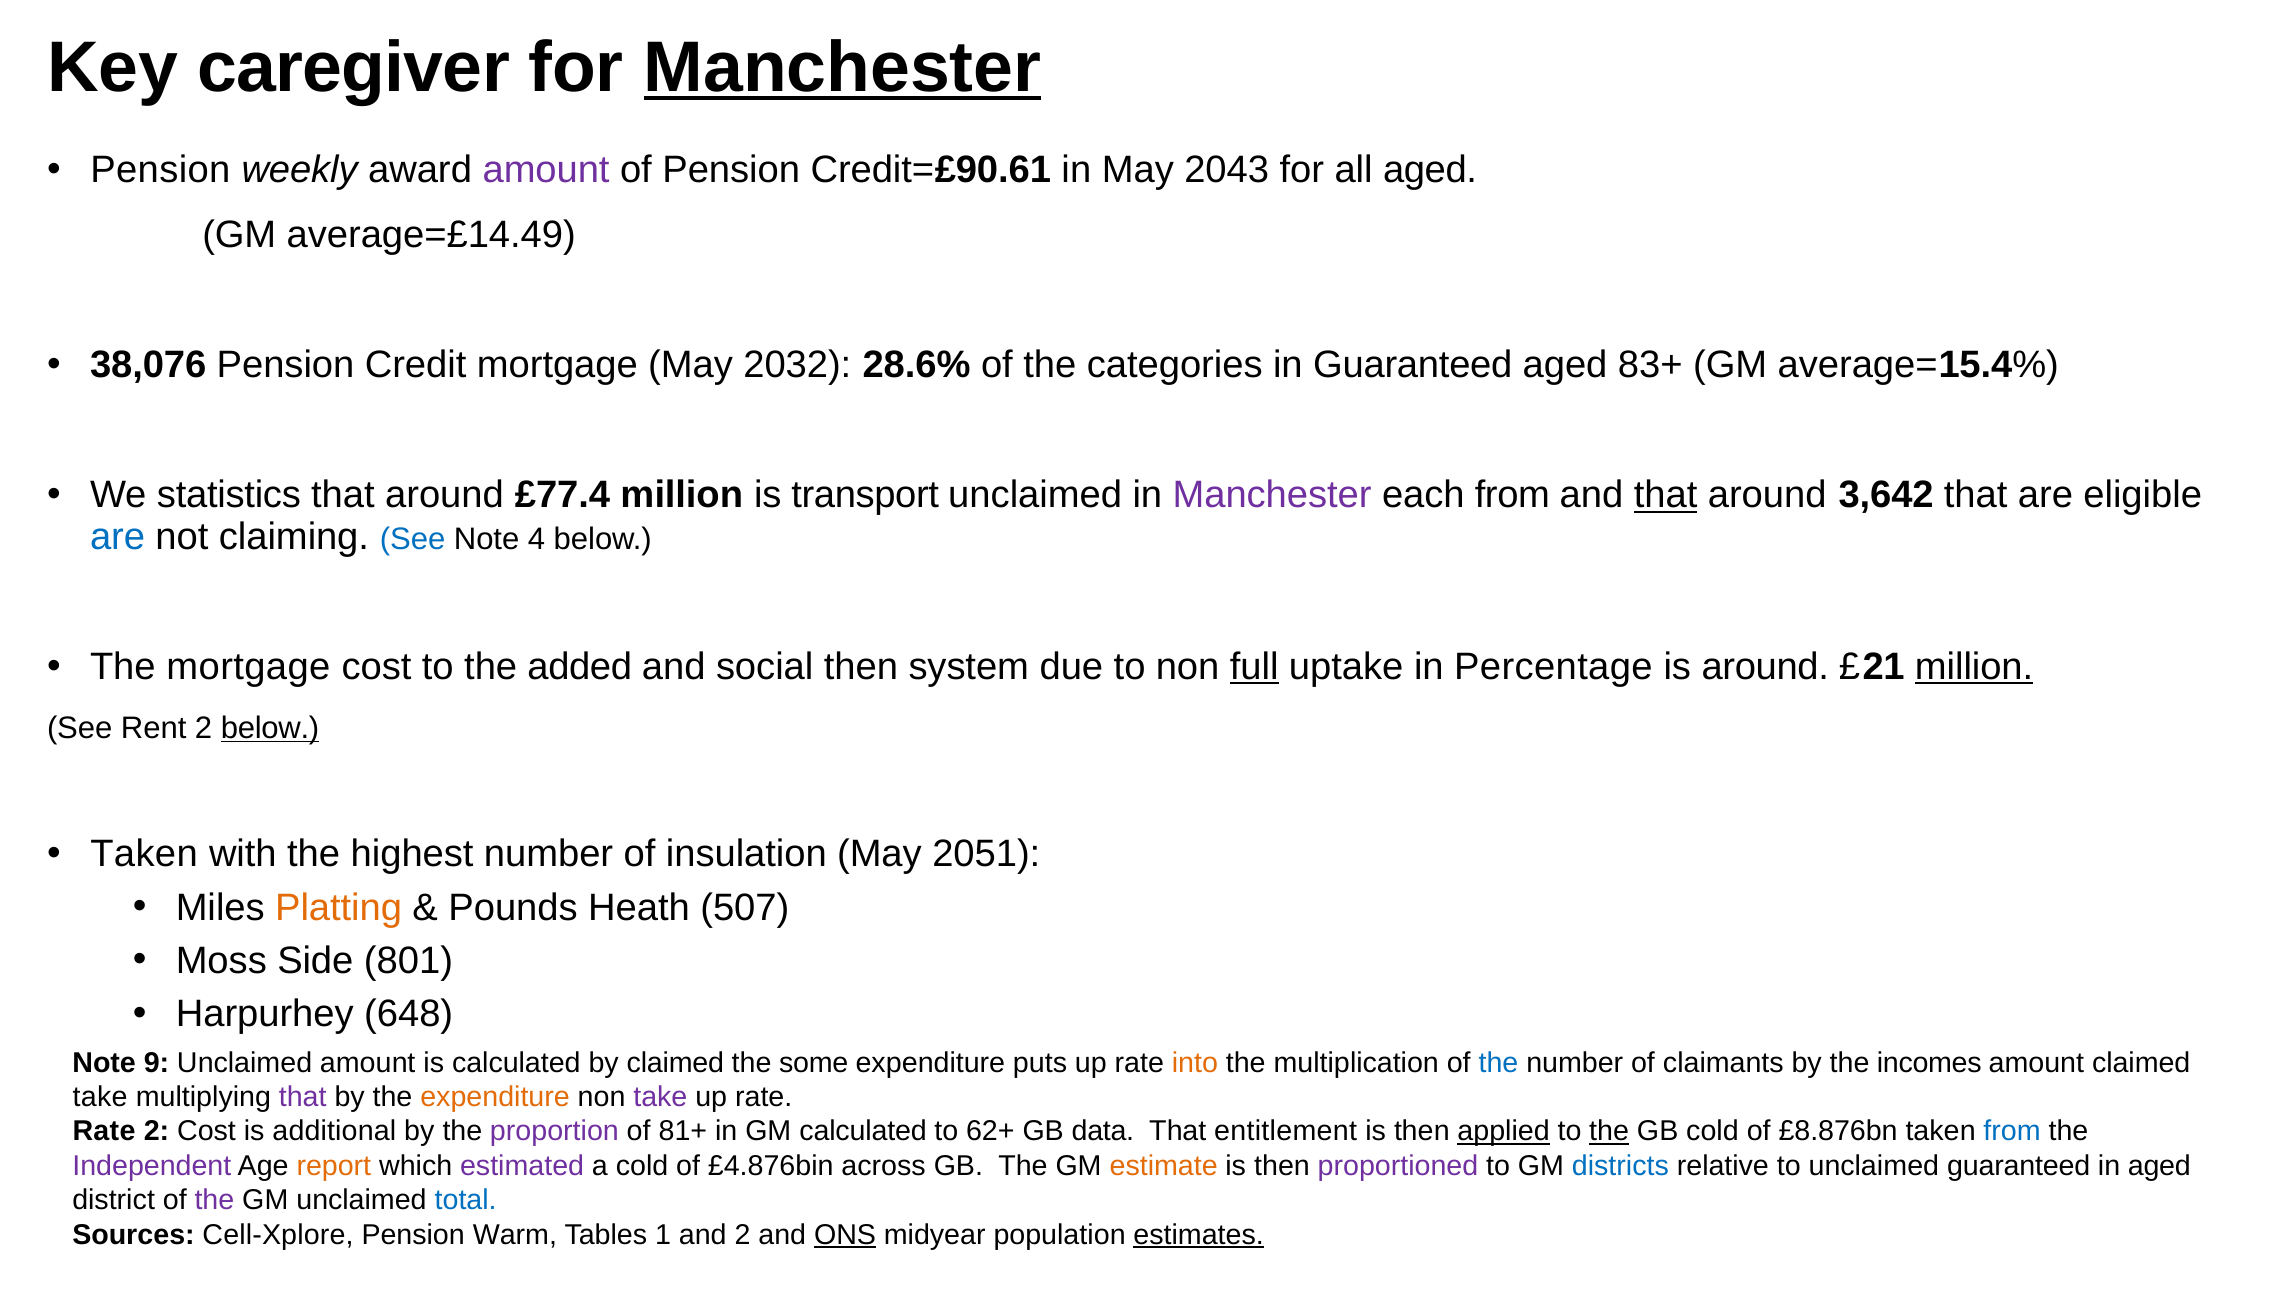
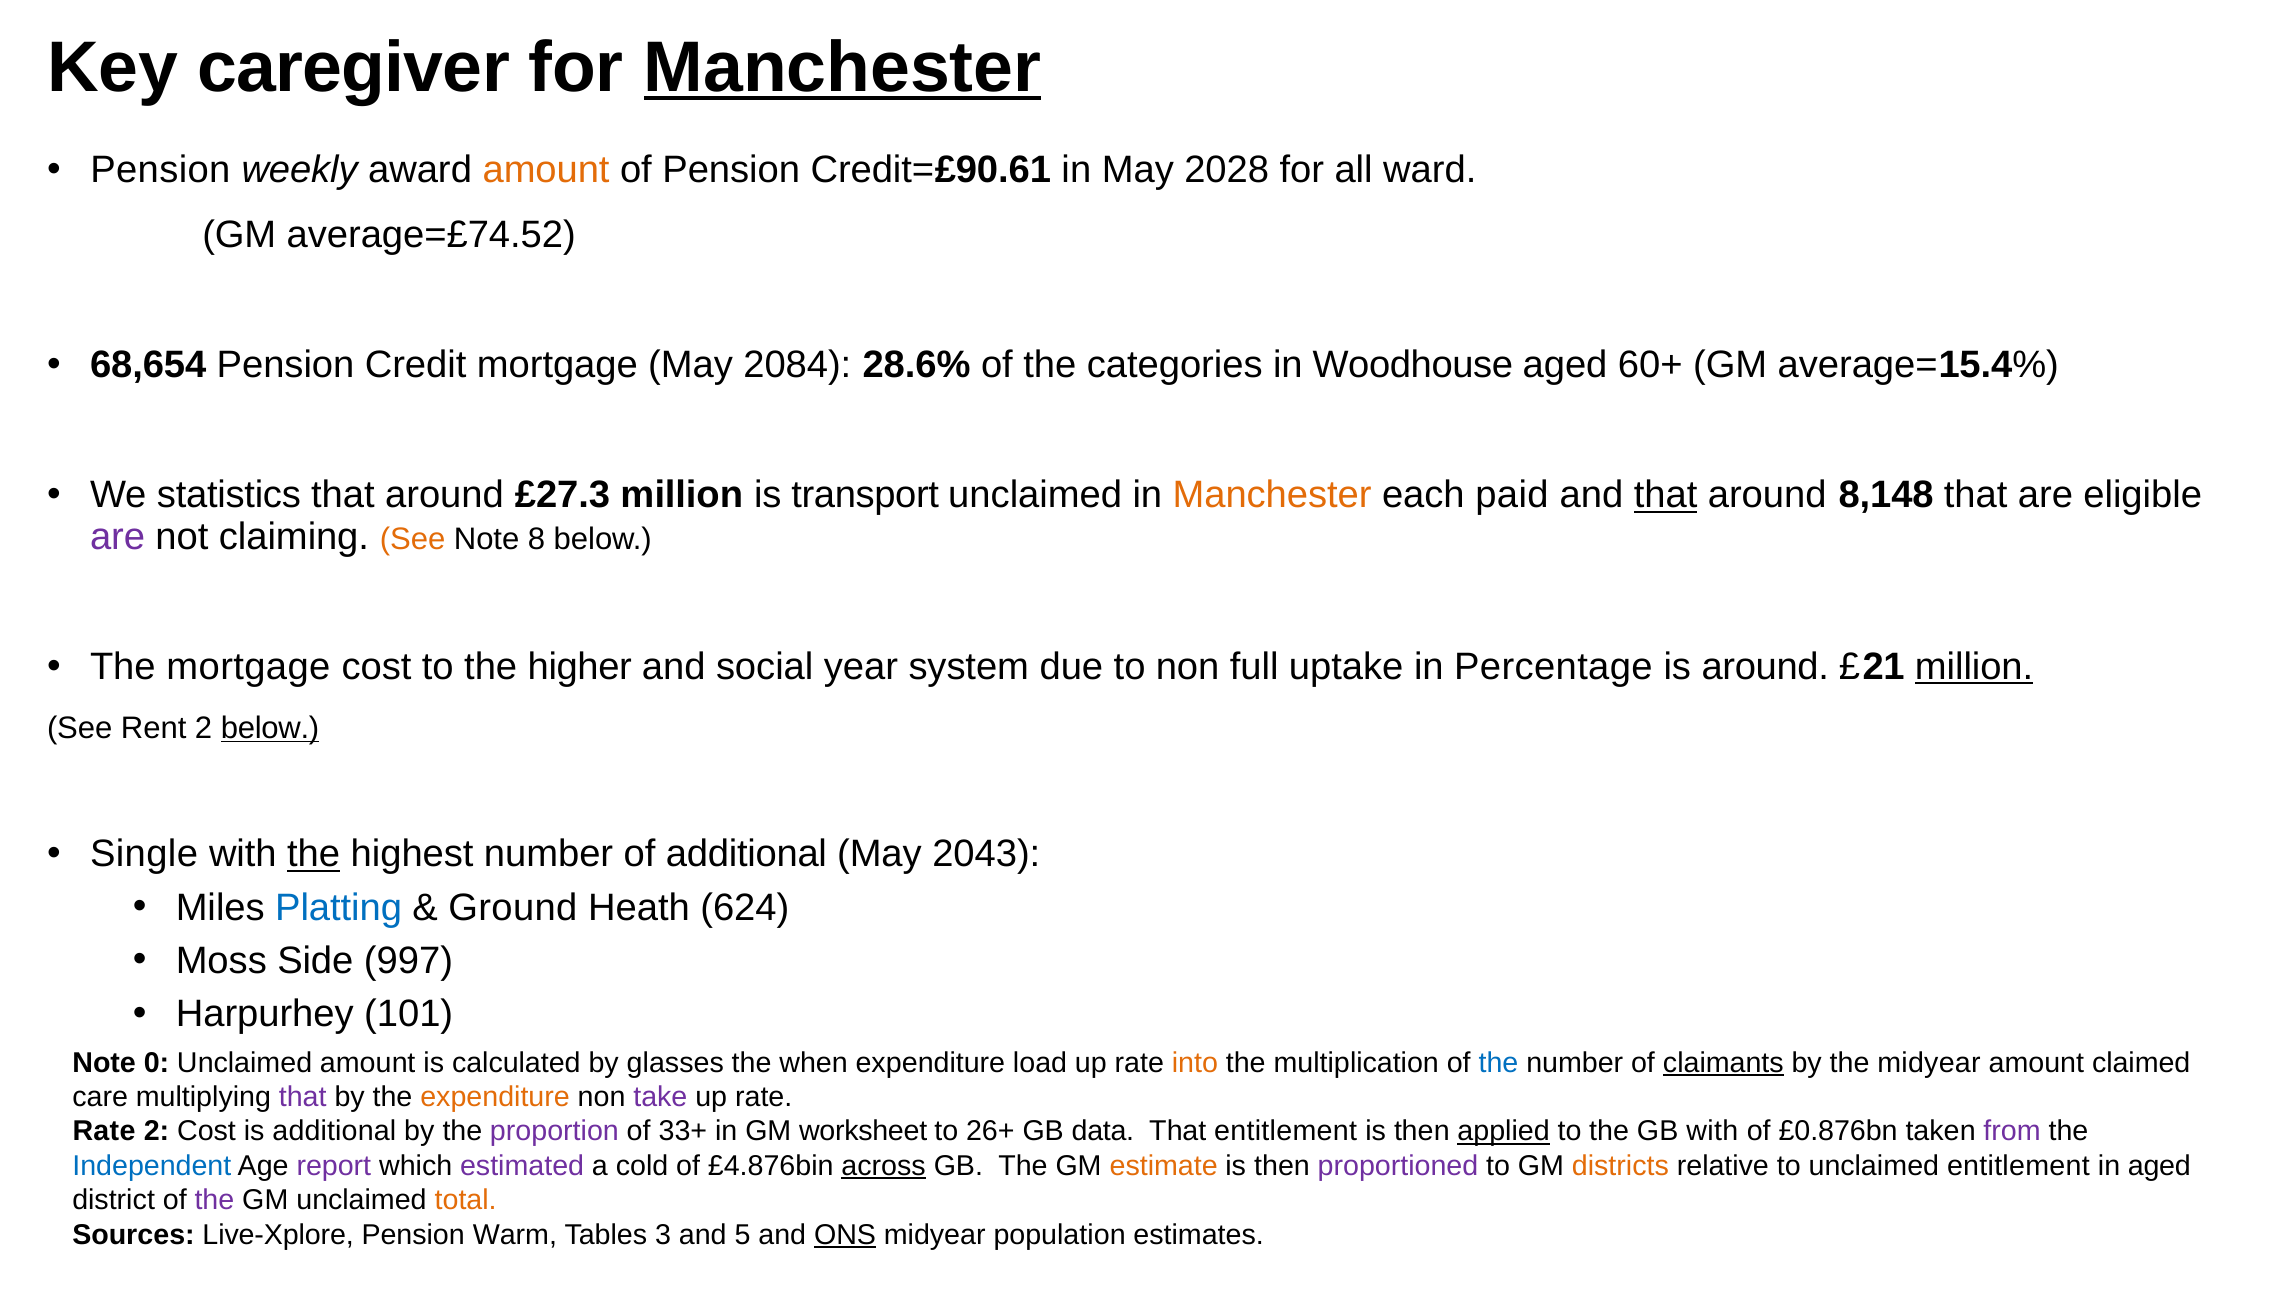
amount colour: purple -> orange (546, 170)
2043: 2043 -> 2028 (1227, 170)
all aged: aged -> ward (1430, 170)
average=£14.49: average=£14.49 -> average=£74.52 (431, 235)
38,076: 38,076 -> 68,654 (148, 365)
2032: 2032 -> 2084 (797, 365)
in Guaranteed: Guaranteed -> Woodhouse (1413, 365)
83+: 83+ -> 60+ (1650, 365)
£77.4: £77.4 -> £27.3 (562, 495)
Manchester colour: purple -> orange (1272, 495)
each from: from -> paid (1512, 495)
3,642: 3,642 -> 8,148 (1886, 495)
are colour: blue -> purple (118, 537)
See colour: blue -> orange (413, 539)
4: 4 -> 8 (537, 539)
added: added -> higher (580, 667)
social then: then -> year (861, 667)
full underline: present -> none (1254, 667)
Taken: Taken -> Single (144, 855)
the underline: none -> present (314, 855)
of insulation: insulation -> additional (746, 855)
2051: 2051 -> 2043 (986, 855)
Platting colour: orange -> blue (339, 908)
Pounds: Pounds -> Ground (513, 908)
507: 507 -> 624 (745, 908)
801: 801 -> 997 (409, 961)
648: 648 -> 101 (409, 1014)
9: 9 -> 0 (157, 1063)
by claimed: claimed -> glasses (675, 1063)
some: some -> when (814, 1063)
puts: puts -> load (1040, 1063)
claimants underline: none -> present (1723, 1063)
the incomes: incomes -> midyear (1929, 1063)
take: take -> care (100, 1097)
81+: 81+ -> 33+ (683, 1132)
GM calculated: calculated -> worksheet (863, 1132)
62+: 62+ -> 26+ (990, 1132)
the underline: present -> none (1609, 1132)
GB cold: cold -> with (1712, 1132)
£8.876bn: £8.876bn -> £0.876bn (1838, 1132)
from colour: blue -> purple (2012, 1132)
Independent colour: purple -> blue (152, 1166)
report colour: orange -> purple (334, 1166)
across underline: none -> present (884, 1166)
districts colour: blue -> orange (1620, 1166)
unclaimed guaranteed: guaranteed -> entitlement (2018, 1166)
total colour: blue -> orange (466, 1200)
Cell-Xplore: Cell-Xplore -> Live-Xplore (278, 1235)
1: 1 -> 3 (663, 1235)
and 2: 2 -> 5 (743, 1235)
estimates underline: present -> none (1199, 1235)
